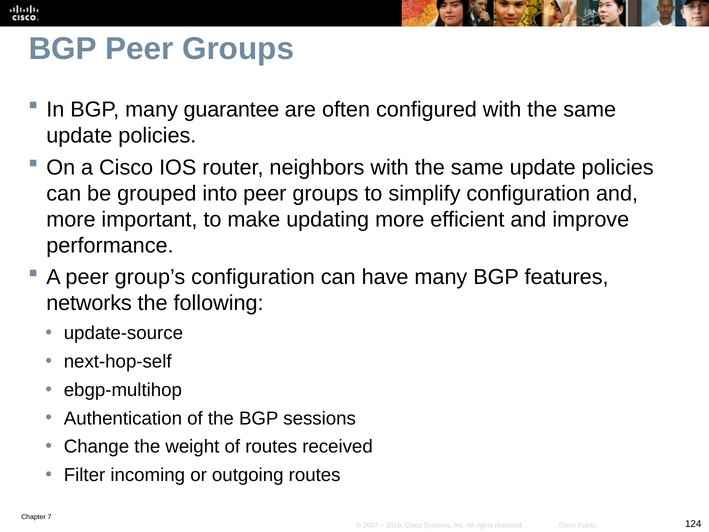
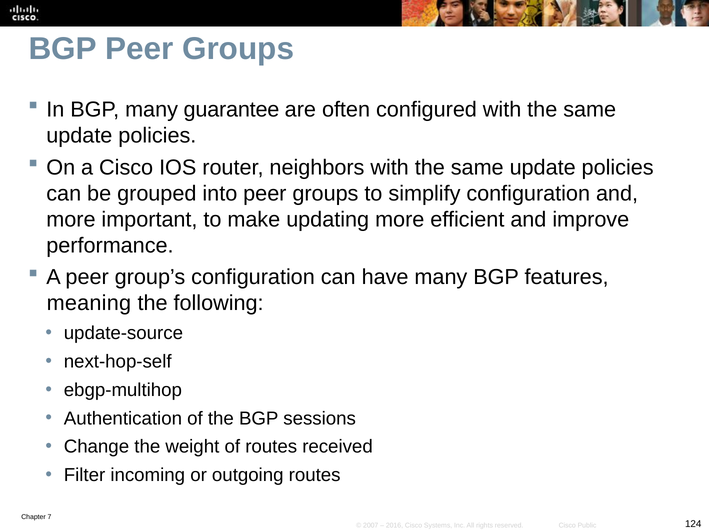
networks: networks -> meaning (89, 303)
